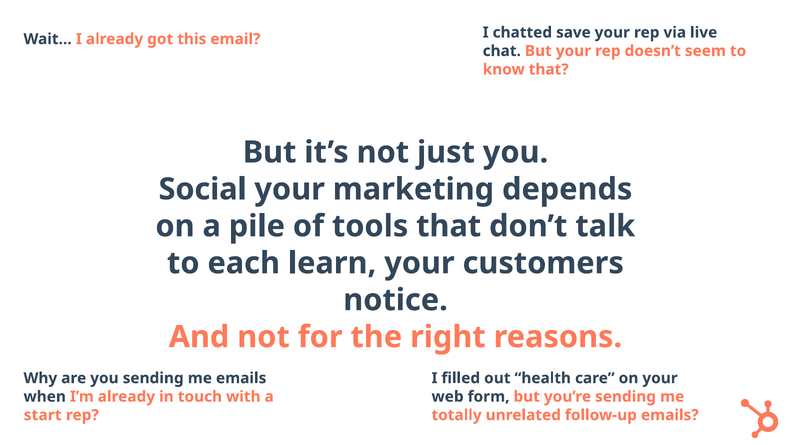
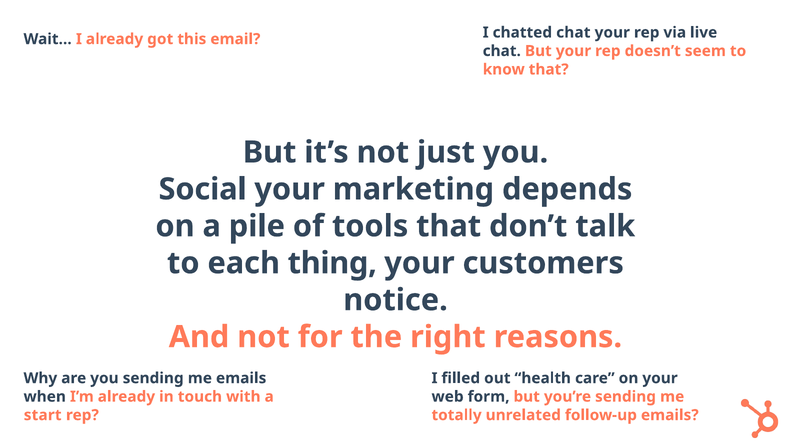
chatted save: save -> chat (573, 32)
learn: learn -> thing (332, 263)
